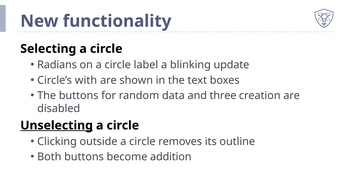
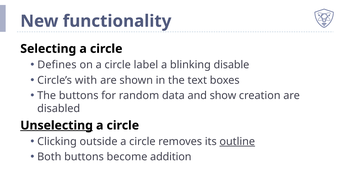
Radians: Radians -> Defines (57, 65)
update: update -> disable (231, 65)
three: three -> show (223, 95)
outline underline: none -> present (237, 141)
